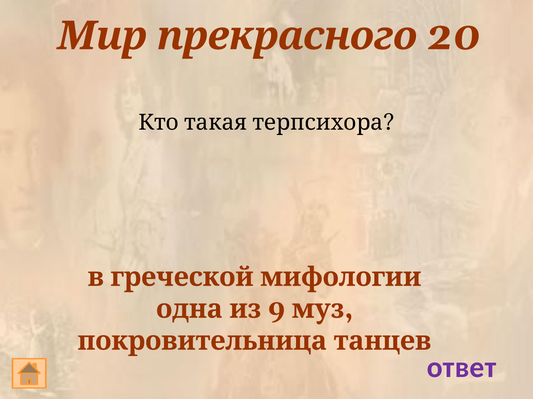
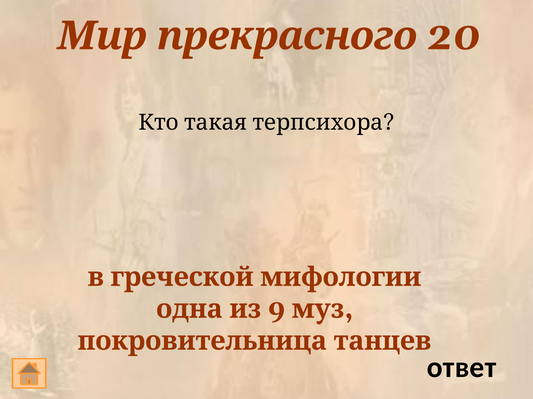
ответ colour: purple -> black (461, 368)
